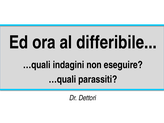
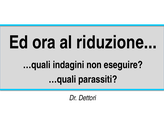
differibile: differibile -> riduzione (116, 42)
